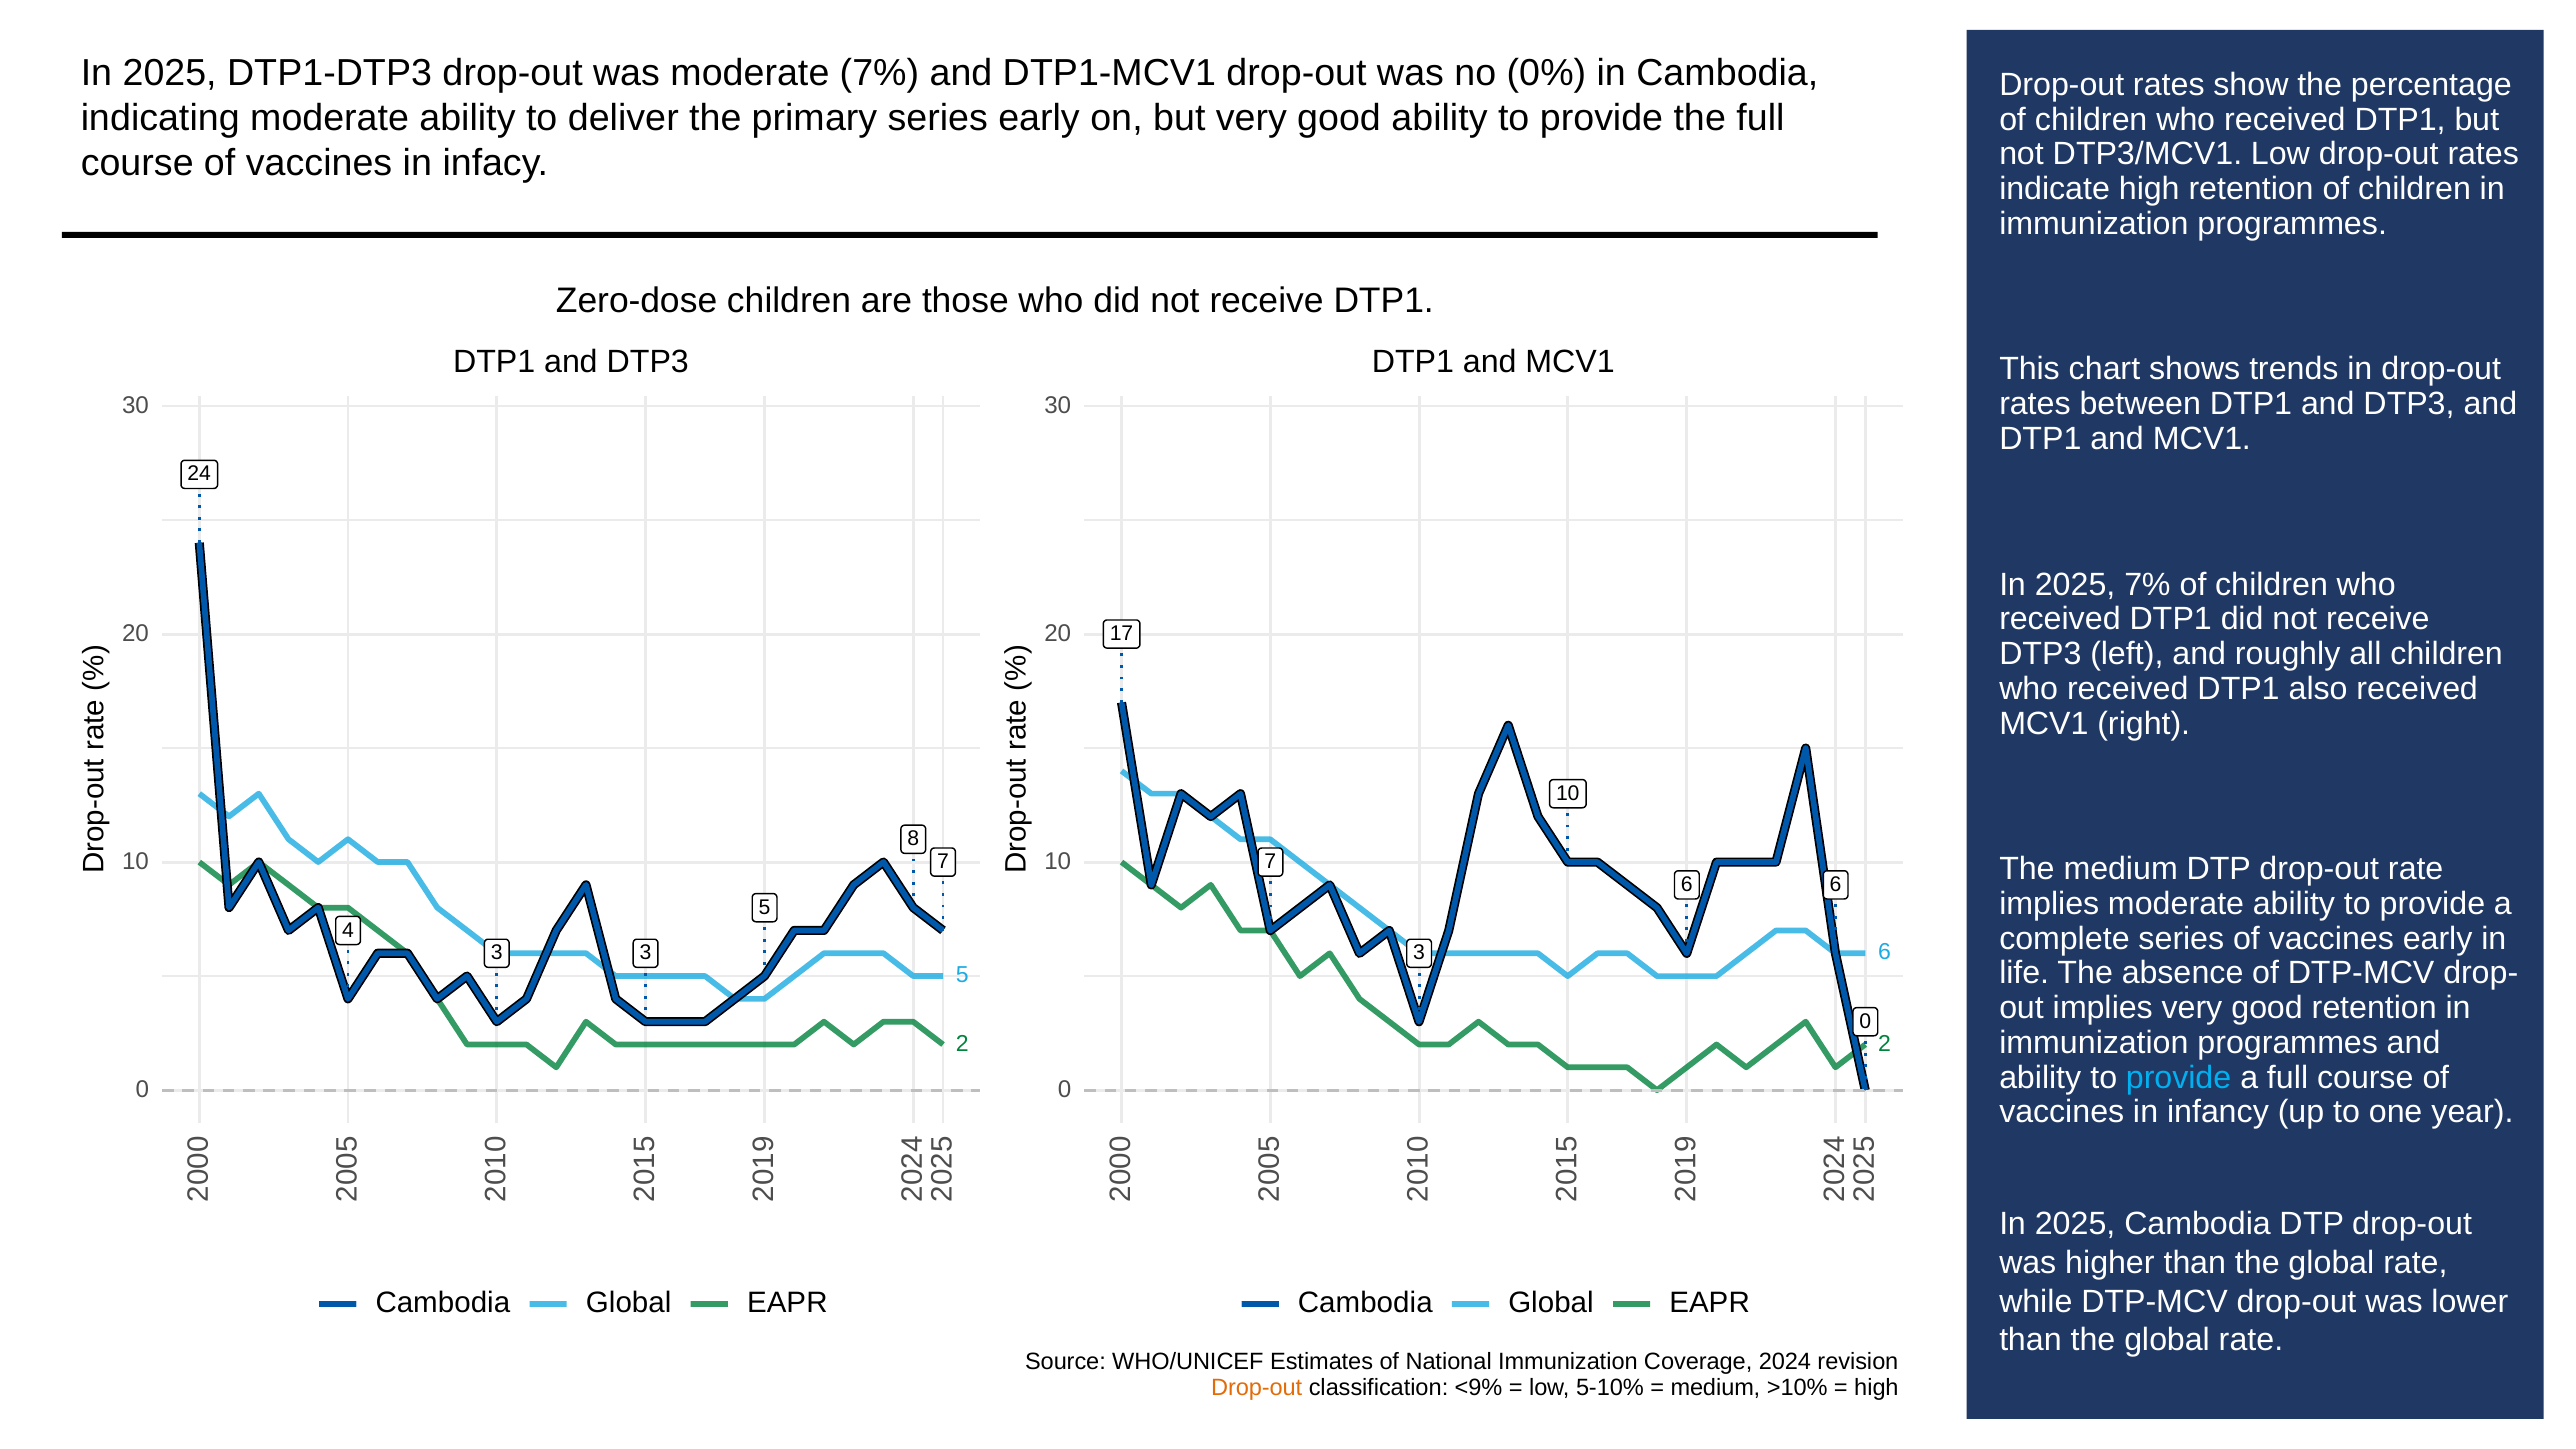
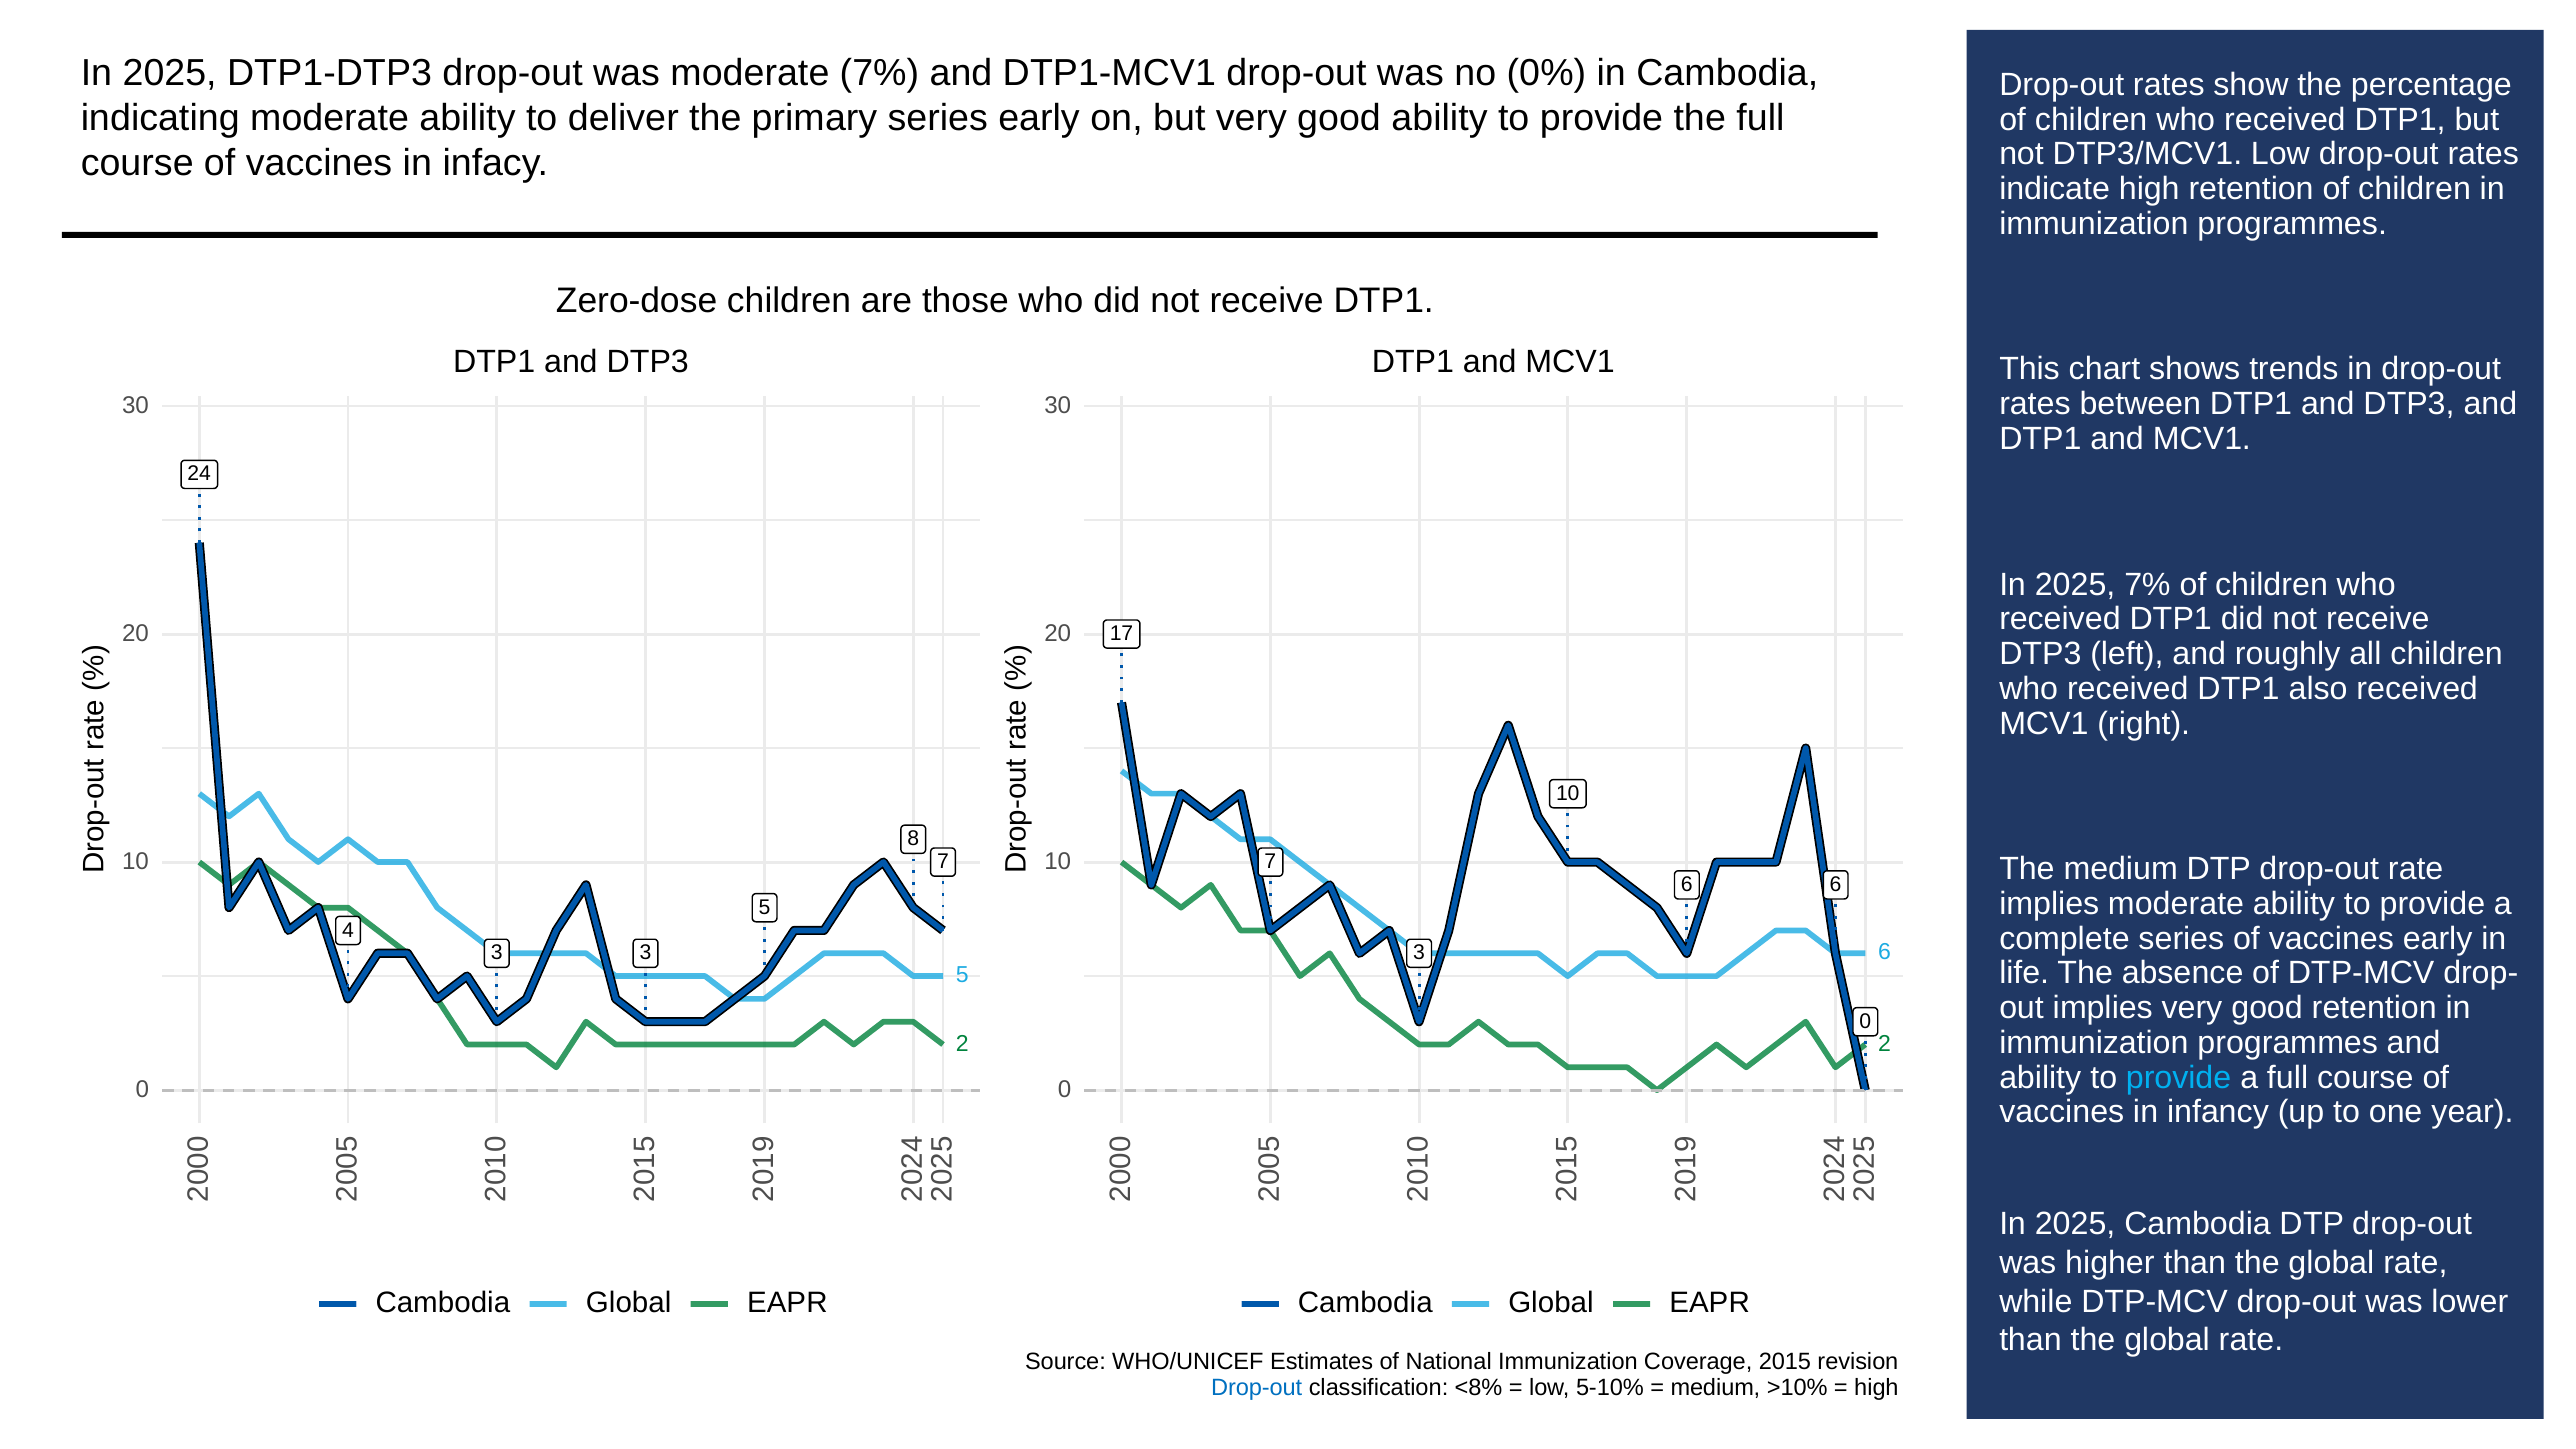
2024: 2024 -> 2015 (1785, 1362)
Drop-out colour: orange -> blue (1257, 1387)
<9%: <9% -> <8% (1478, 1387)
